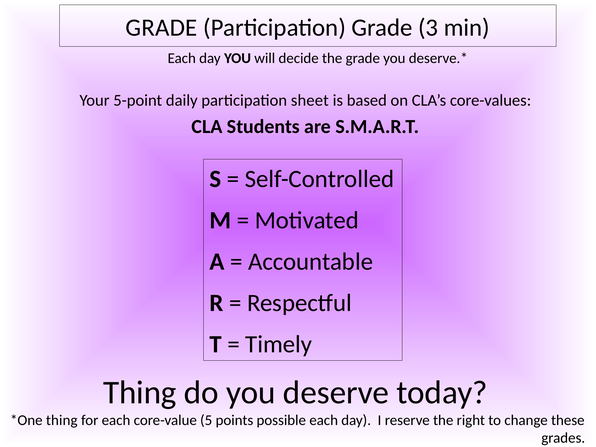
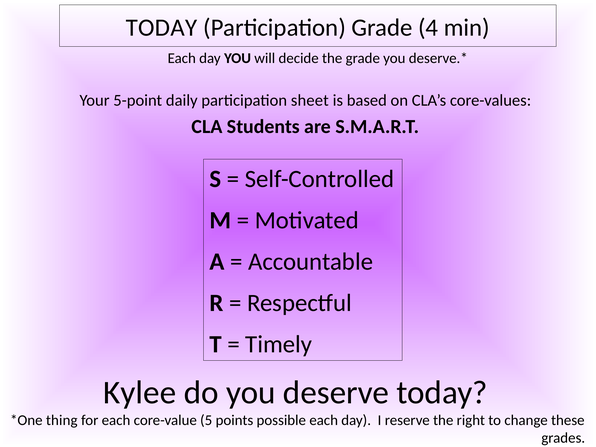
GRADE: GRADE -> TODAY (162, 28)
3: 3 -> 4 (428, 28)
Thing: Thing -> Kylee (140, 393)
